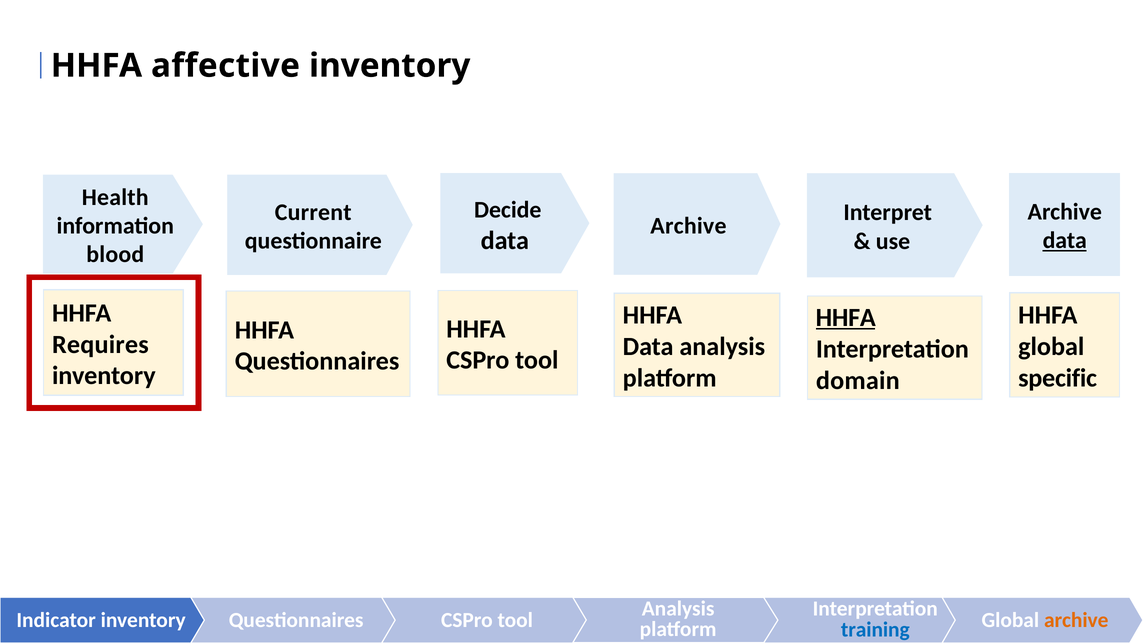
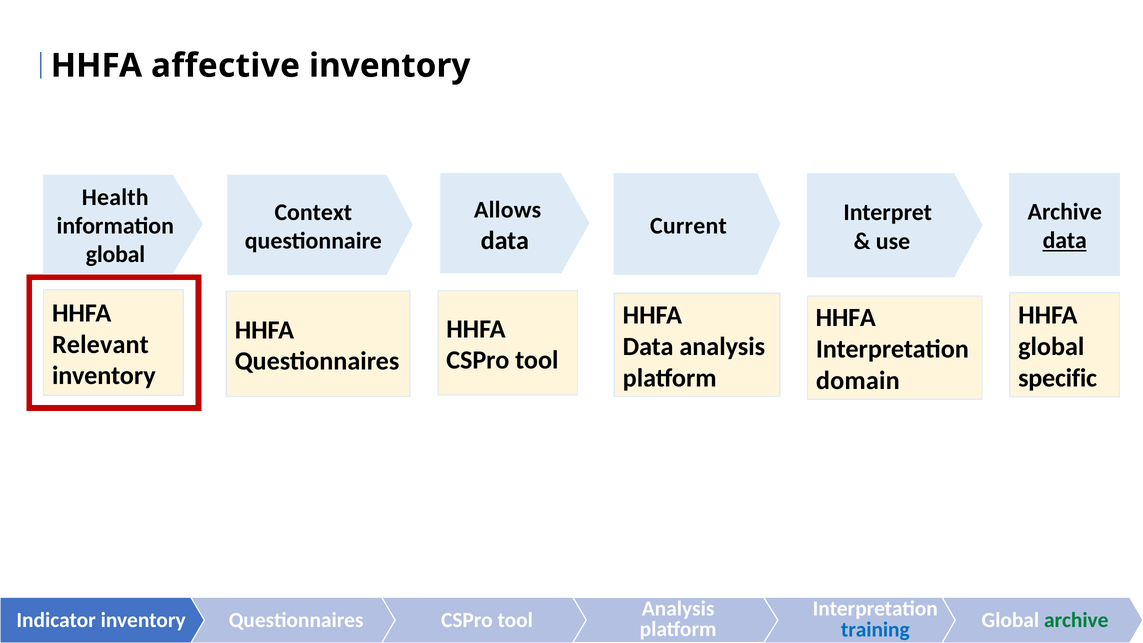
Decide: Decide -> Allows (508, 210)
Current: Current -> Context (313, 212)
Archive: Archive -> Current (688, 226)
blood: blood -> global (115, 254)
HHFA underline: present -> none (846, 318)
Requires: Requires -> Relevant (100, 344)
archive colour: orange -> green (1076, 620)
